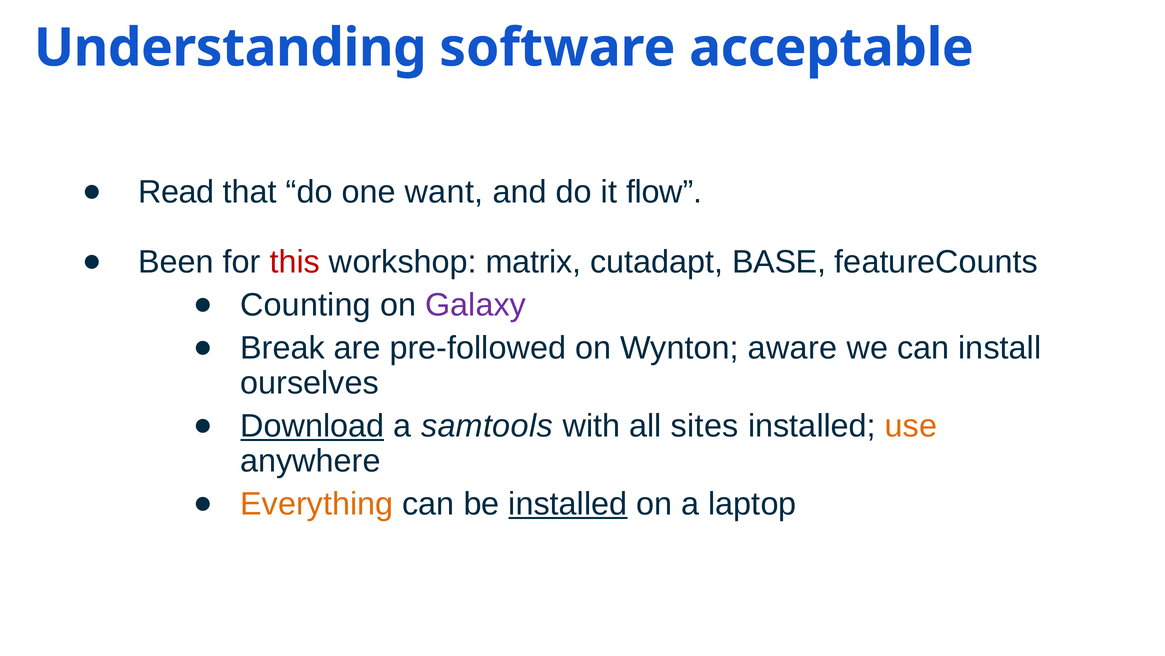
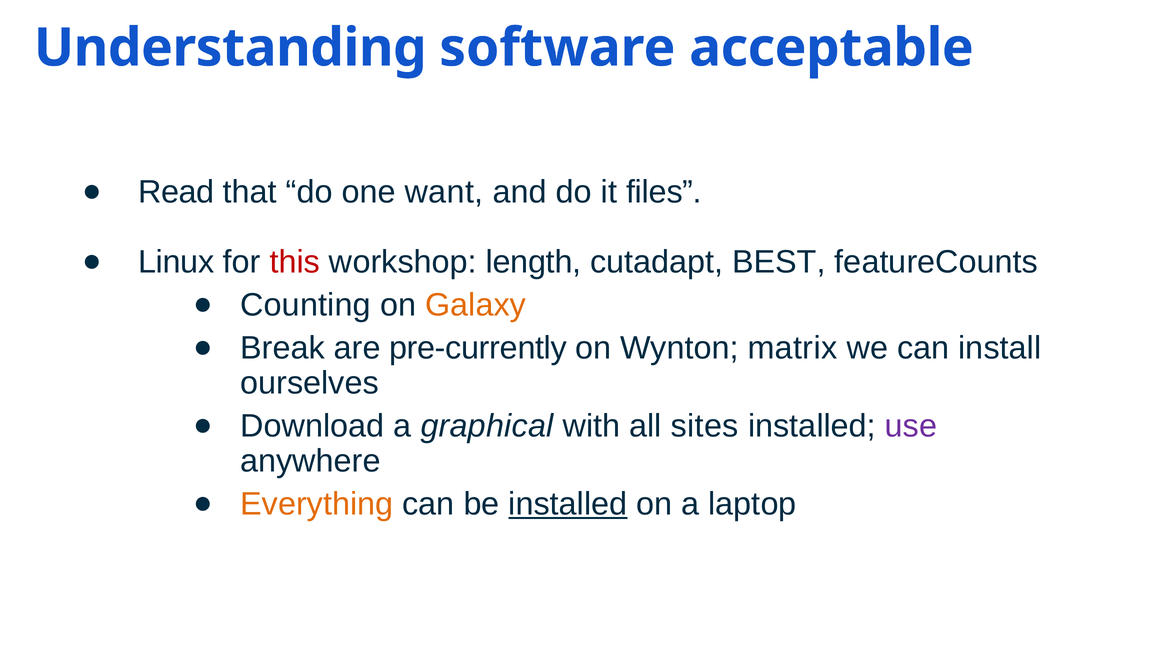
flow: flow -> files (664, 192)
Been: Been -> Linux (176, 262)
matrix: matrix -> length (534, 262)
BASE: BASE -> BEST (779, 262)
Galaxy colour: purple -> orange (476, 305)
pre-followed: pre-followed -> pre-currently (478, 348)
aware: aware -> matrix (792, 348)
Download underline: present -> none (312, 426)
samtools: samtools -> graphical (487, 426)
use colour: orange -> purple (911, 426)
